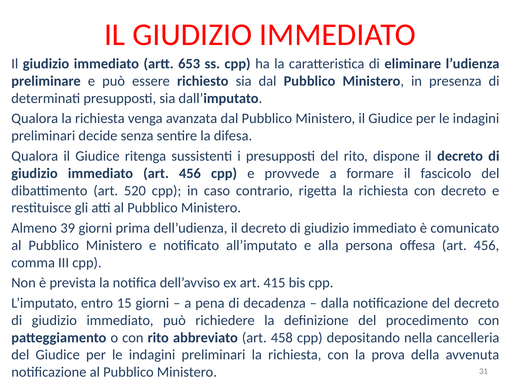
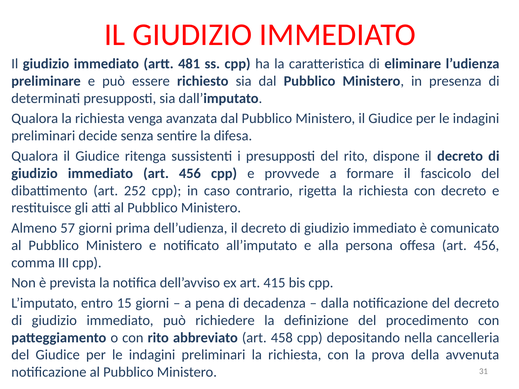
653: 653 -> 481 (189, 64)
520: 520 -> 252 (135, 191)
39: 39 -> 57 (68, 228)
